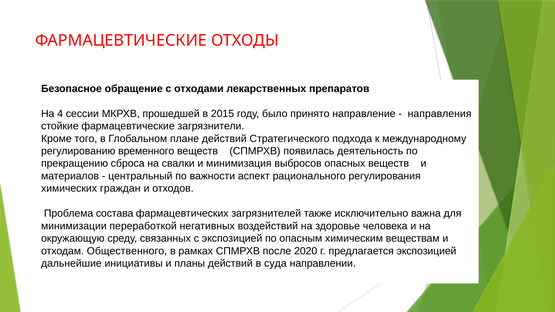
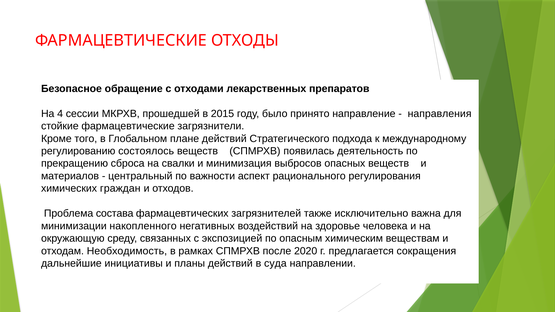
временного: временного -> состоялось (146, 151)
переработкой: переработкой -> накопленного (143, 226)
Общественного: Общественного -> Необходимость (127, 251)
предлагается экспозицией: экспозицией -> сокращения (426, 251)
